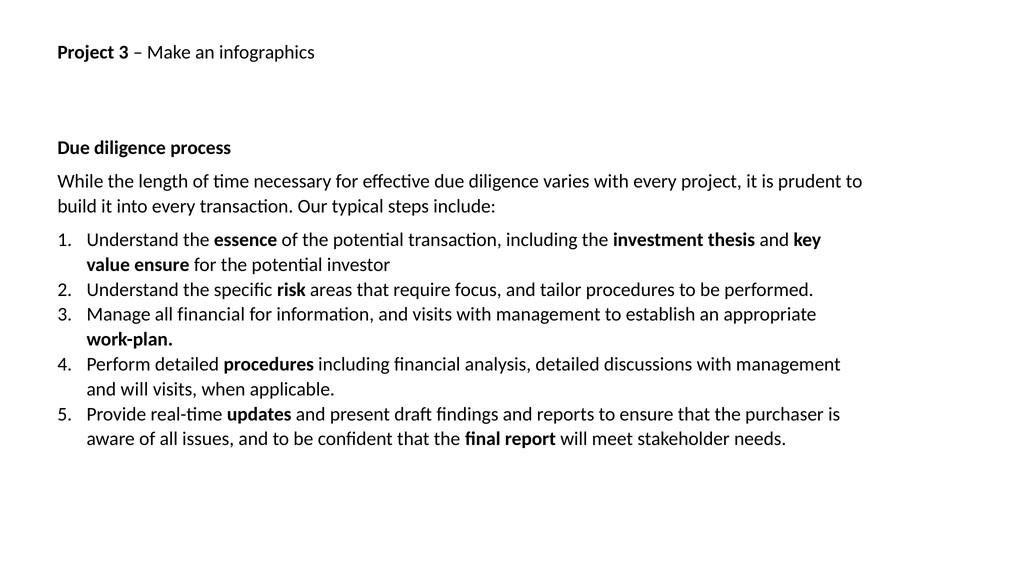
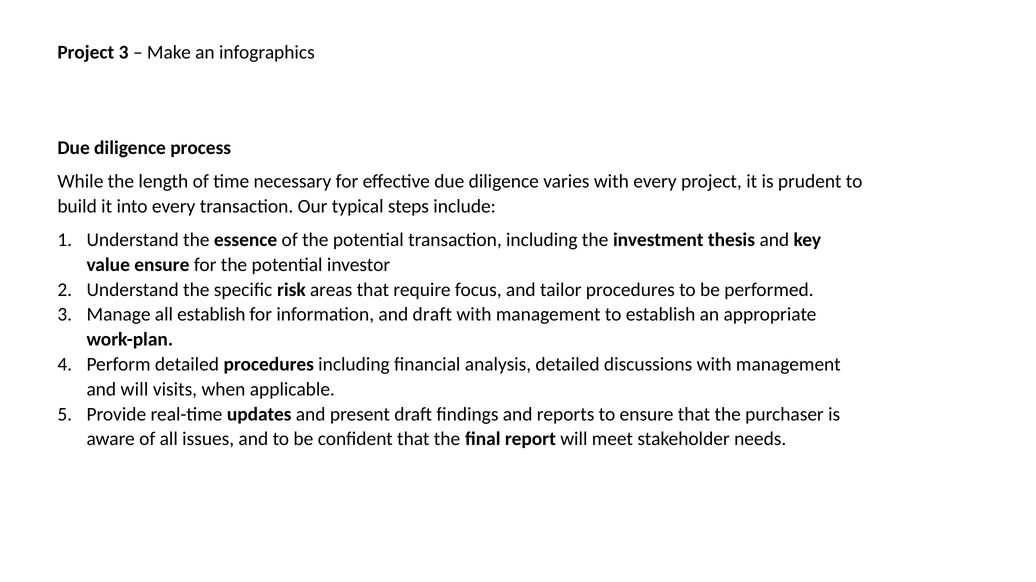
all financial: financial -> establish (211, 315)
and visits: visits -> draft (432, 315)
